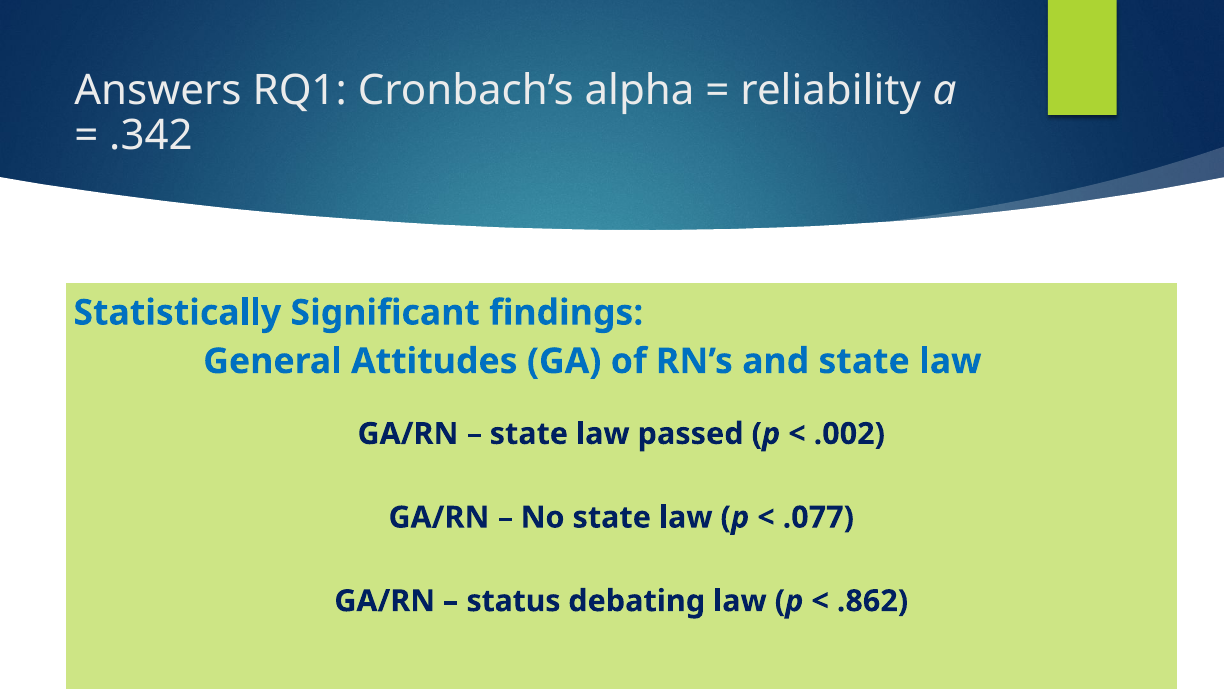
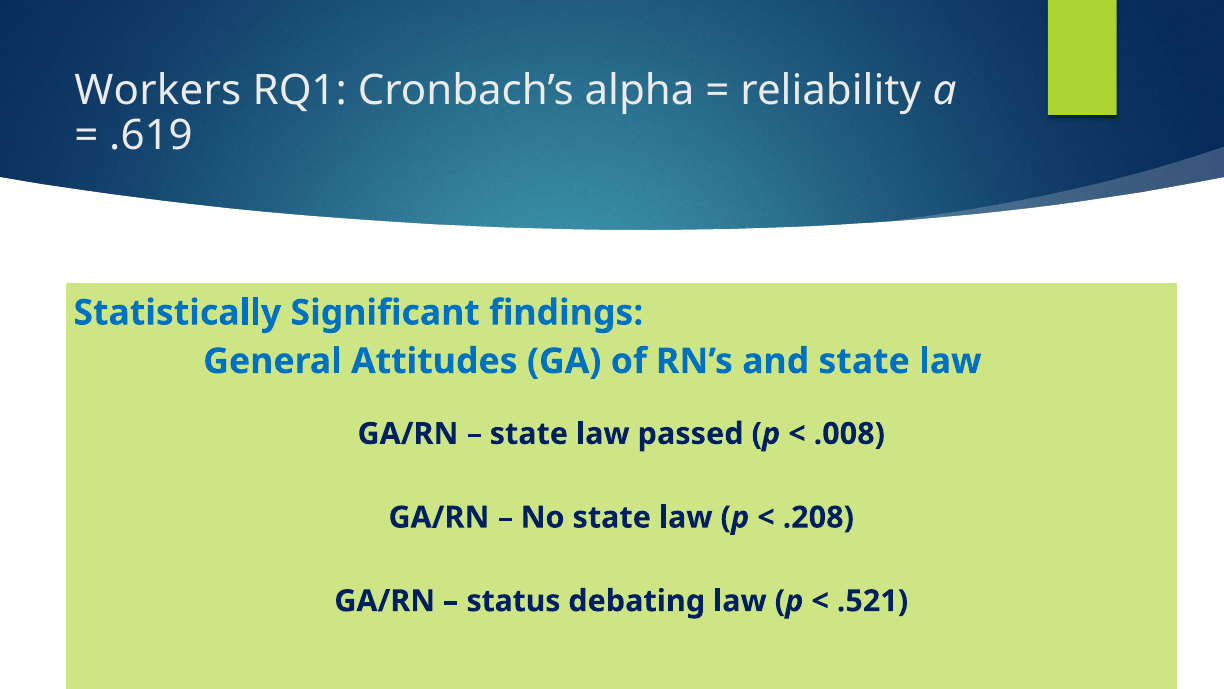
Answers: Answers -> Workers (158, 90)
.342: .342 -> .619 (151, 136)
.002: .002 -> .008 (849, 434)
.077: .077 -> .208 (818, 517)
.862: .862 -> .521 (872, 601)
